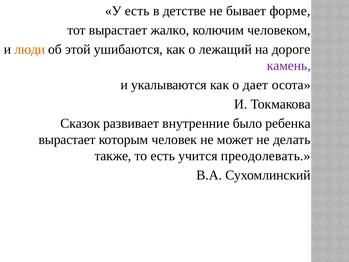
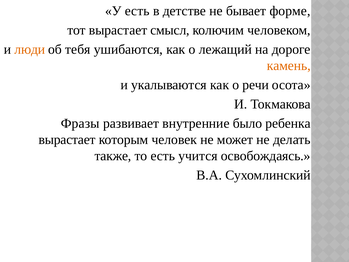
жалко: жалко -> смысл (170, 30)
этой: этой -> тебя (78, 49)
камень colour: purple -> orange (289, 66)
дает: дает -> речи (256, 85)
Сказок: Сказок -> Фразы (80, 123)
преодолевать: преодолевать -> освобождаясь (266, 156)
